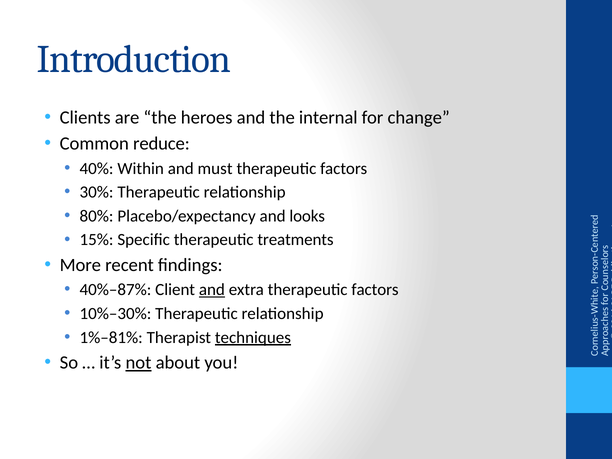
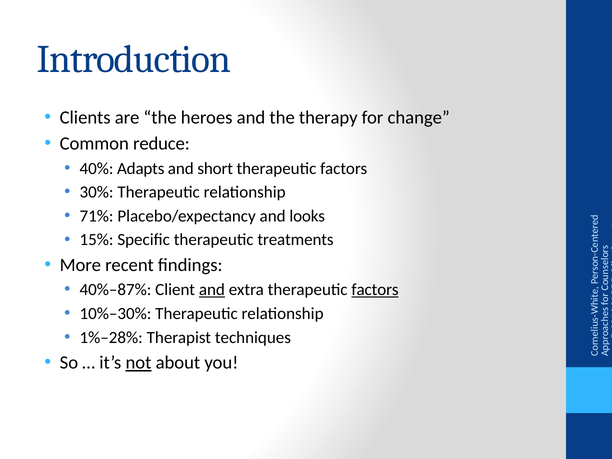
internal: internal -> therapy (328, 118)
Within: Within -> Adapts (141, 168)
must: must -> short (215, 168)
80%: 80% -> 71% (97, 216)
factors underline: none -> present (375, 290)
1%–81%: 1%–81% -> 1%–28% (111, 337)
techniques underline: present -> none (253, 337)
